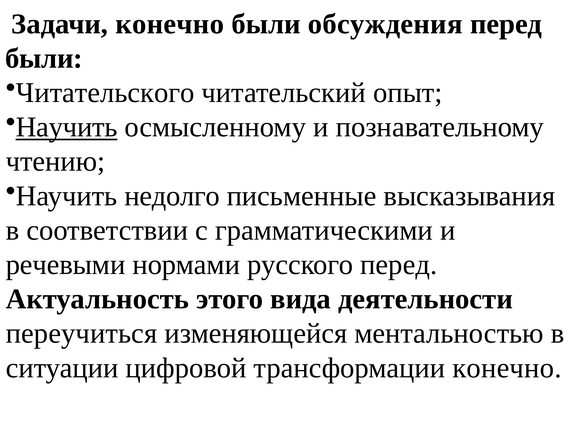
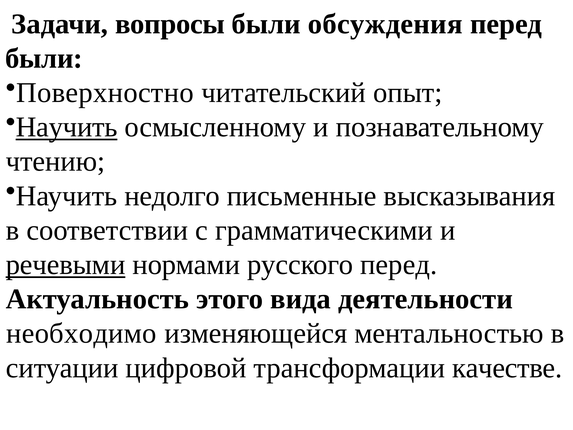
Задачи конечно: конечно -> вопросы (170, 24)
Читательского: Читательского -> Поверхностно (105, 93)
речевыми underline: none -> present (66, 265)
переучиться: переучиться -> необходимо (81, 333)
трансформации конечно: конечно -> качестве (507, 368)
